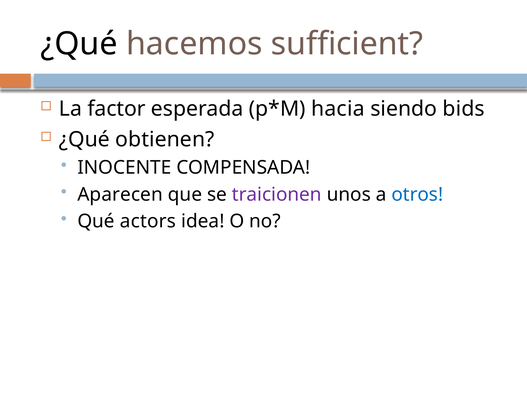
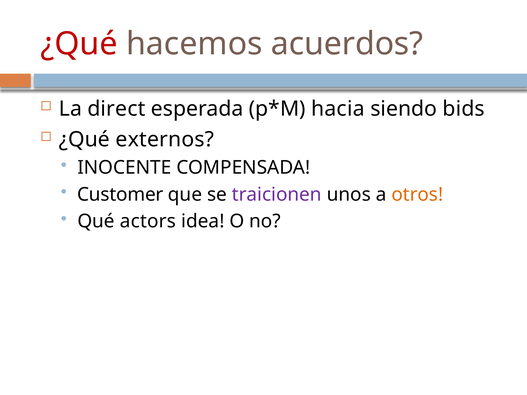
¿Qué colour: black -> red (79, 44)
sufficient: sufficient -> acuerdos (347, 44)
factor: factor -> direct (116, 109)
obtienen: obtienen -> externos (165, 140)
Aparecen: Aparecen -> Customer (120, 195)
otros colour: blue -> orange (417, 195)
